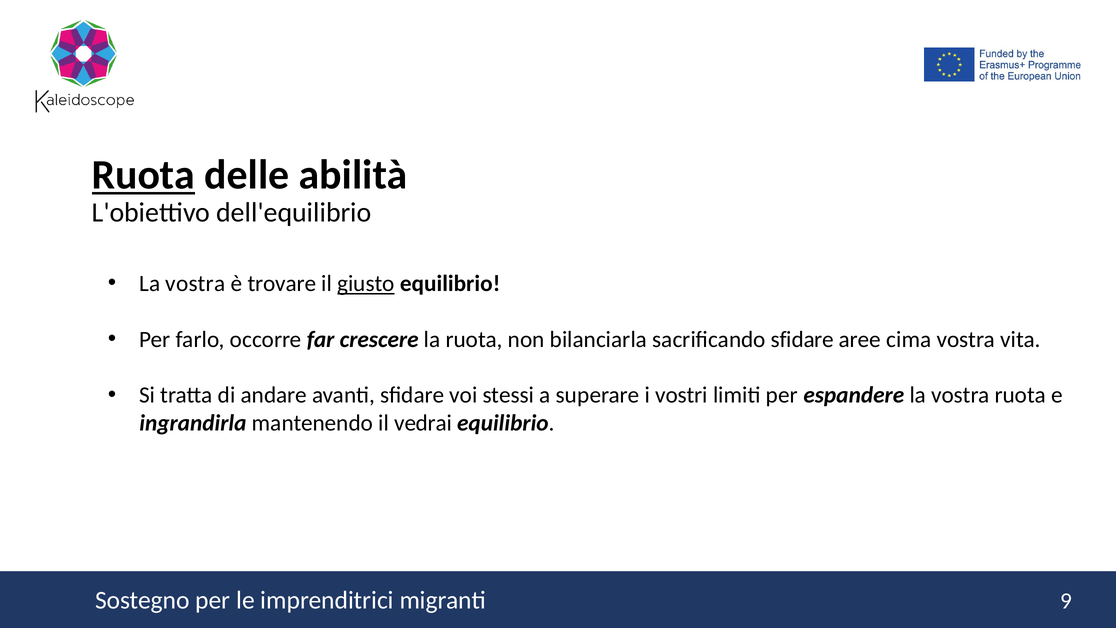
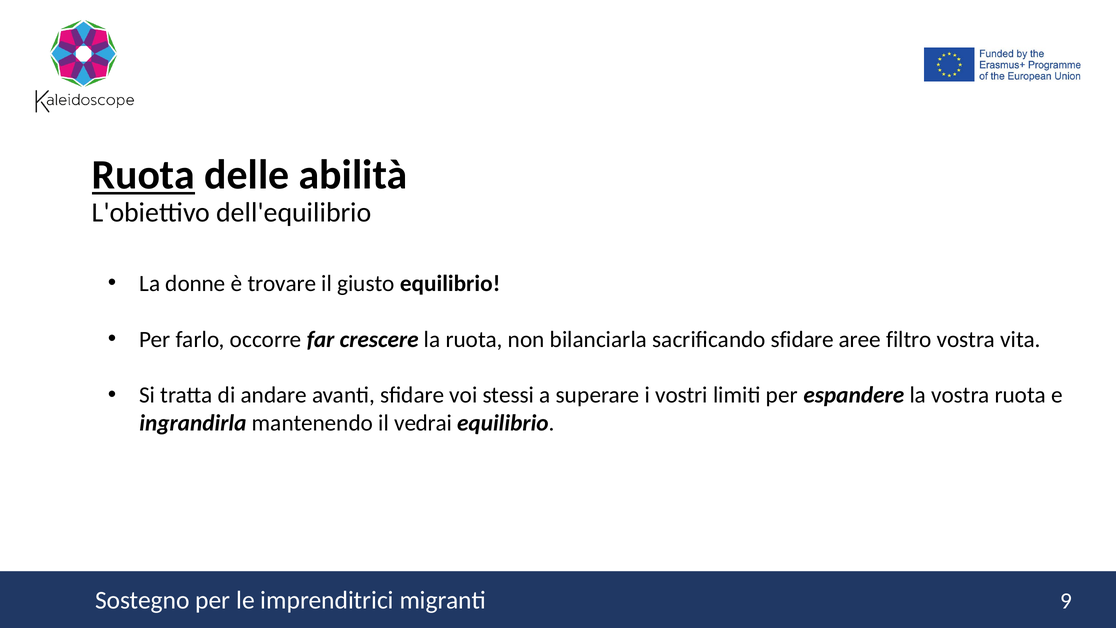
vostra: vostra -> donne (195, 283)
giusto underline: present -> none (366, 283)
cima: cima -> filtro (909, 339)
